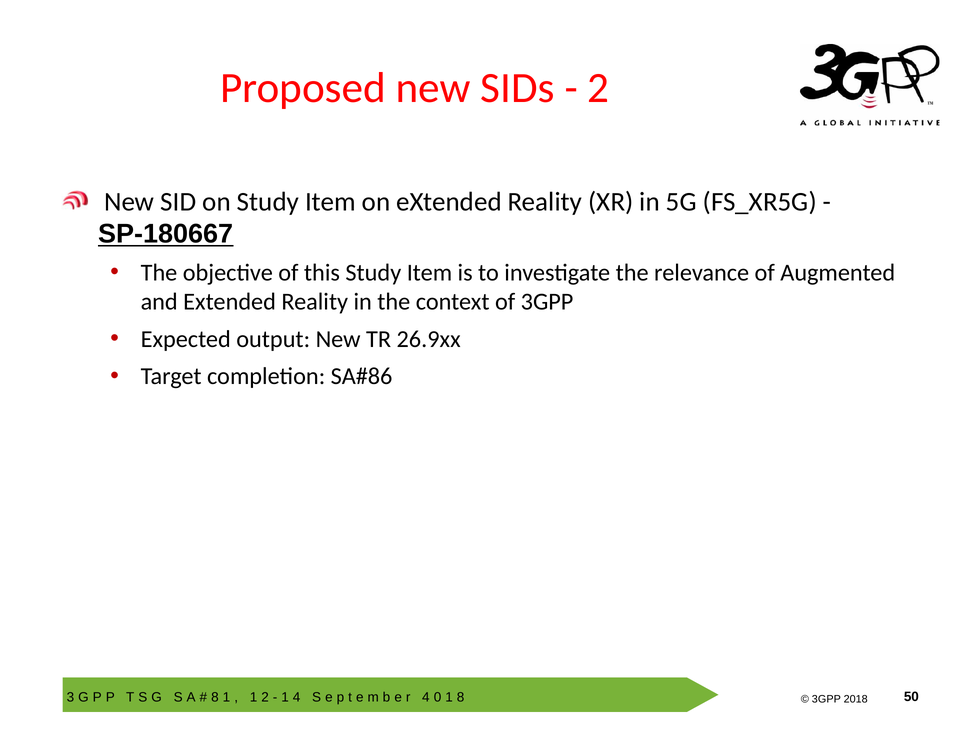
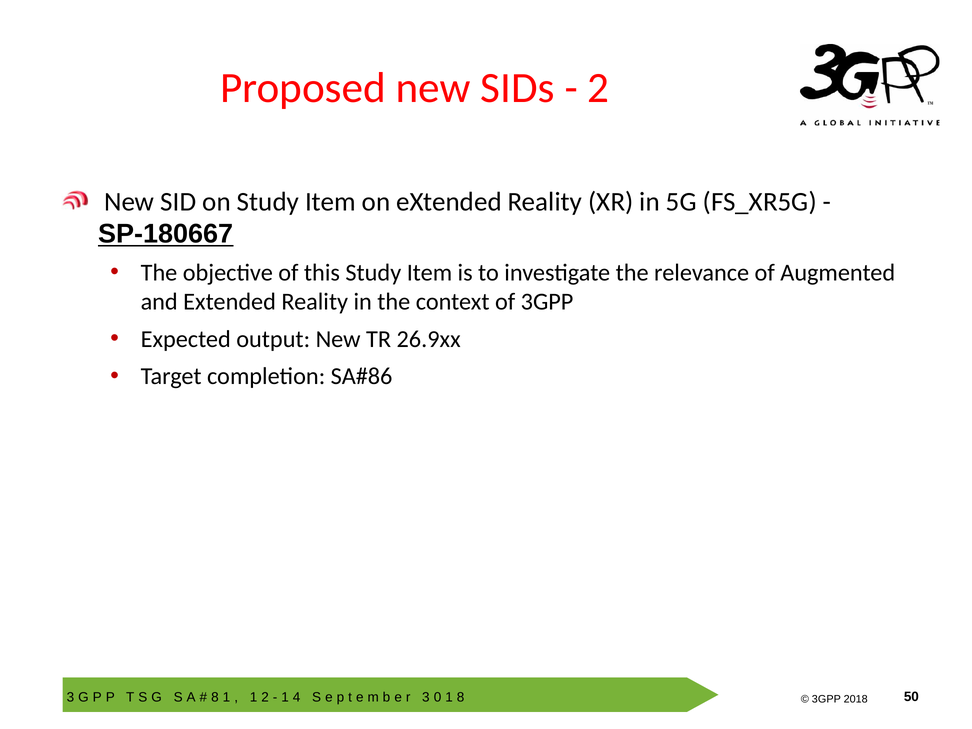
4: 4 -> 3 (426, 697)
